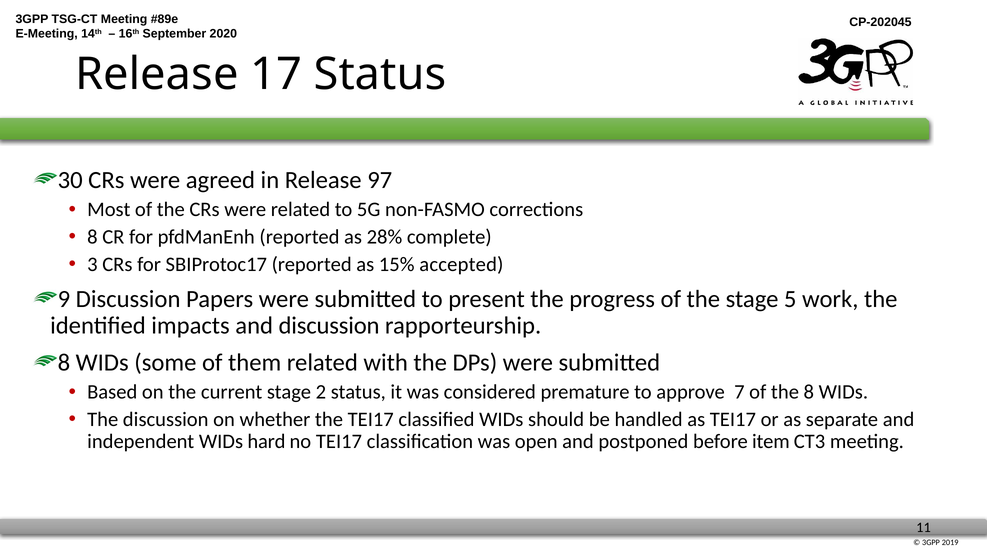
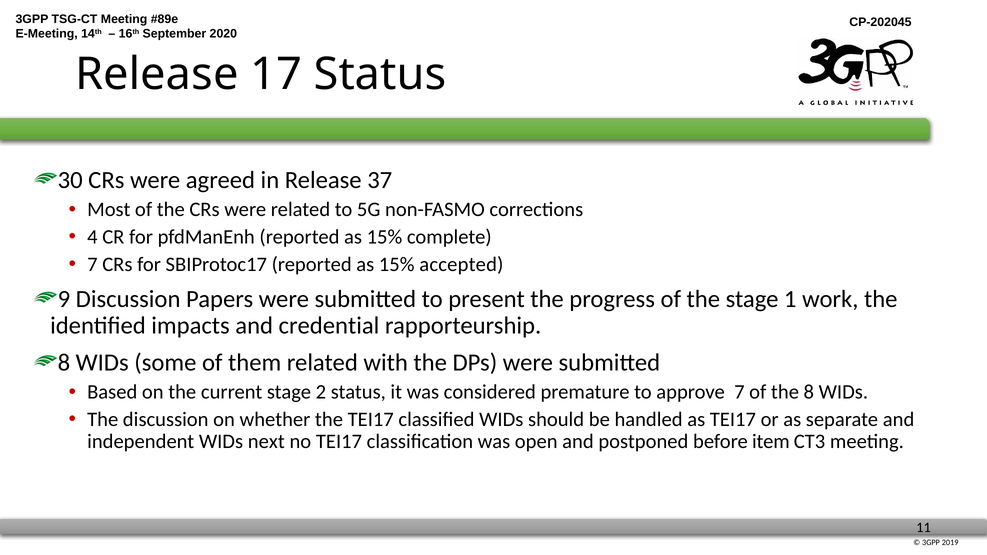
97: 97 -> 37 (380, 180)
8: 8 -> 4 (92, 237)
pfdManEnh reported as 28%: 28% -> 15% (384, 237)
3: 3 -> 7 (92, 264)
5: 5 -> 1 (790, 299)
and discussion: discussion -> credential (329, 326)
hard: hard -> next (266, 442)
